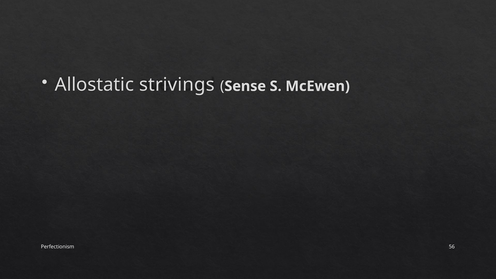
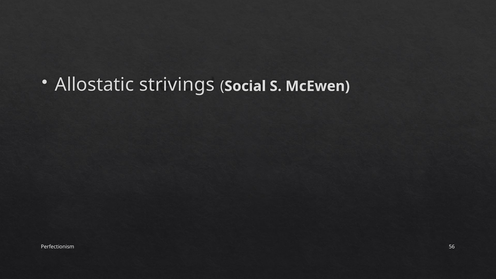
Sense: Sense -> Social (245, 86)
